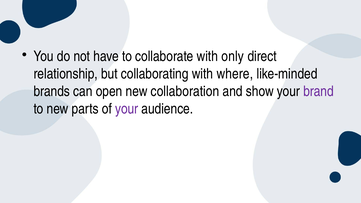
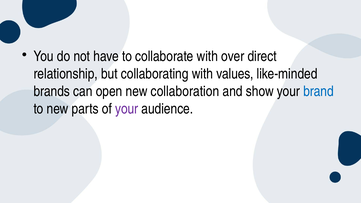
only: only -> over (233, 56)
where: where -> values (235, 74)
brand colour: purple -> blue (318, 91)
